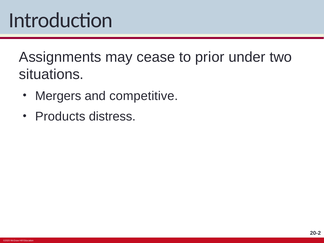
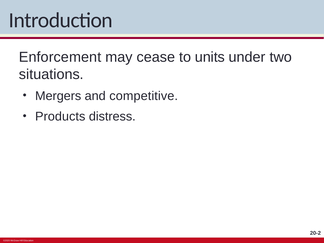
Assignments: Assignments -> Enforcement (60, 57)
prior: prior -> units (210, 57)
